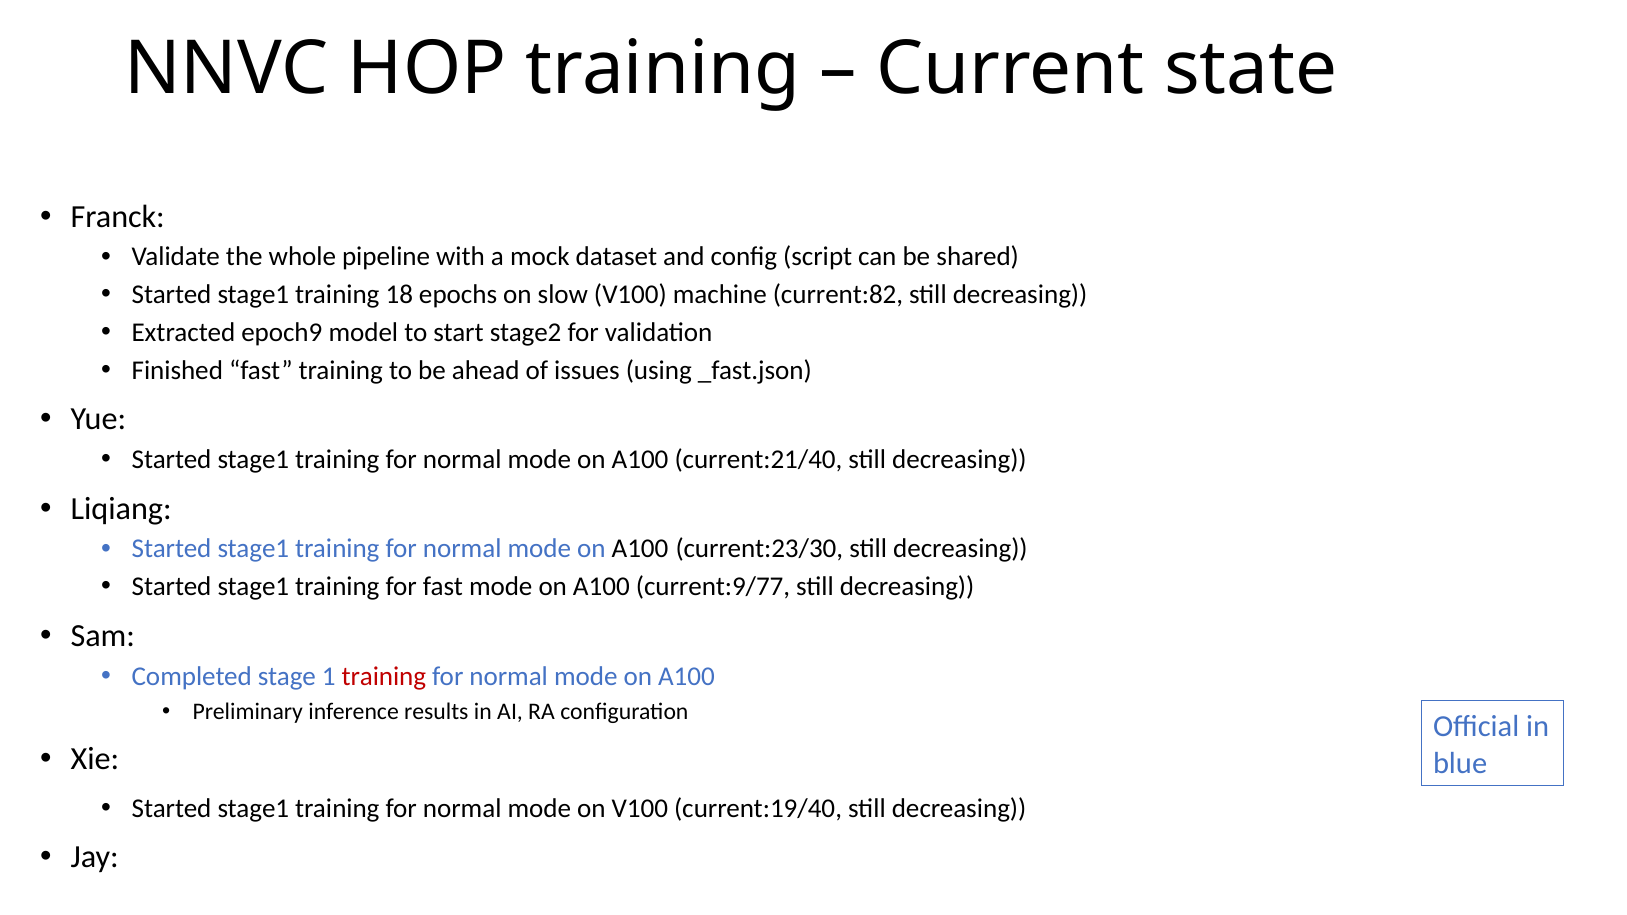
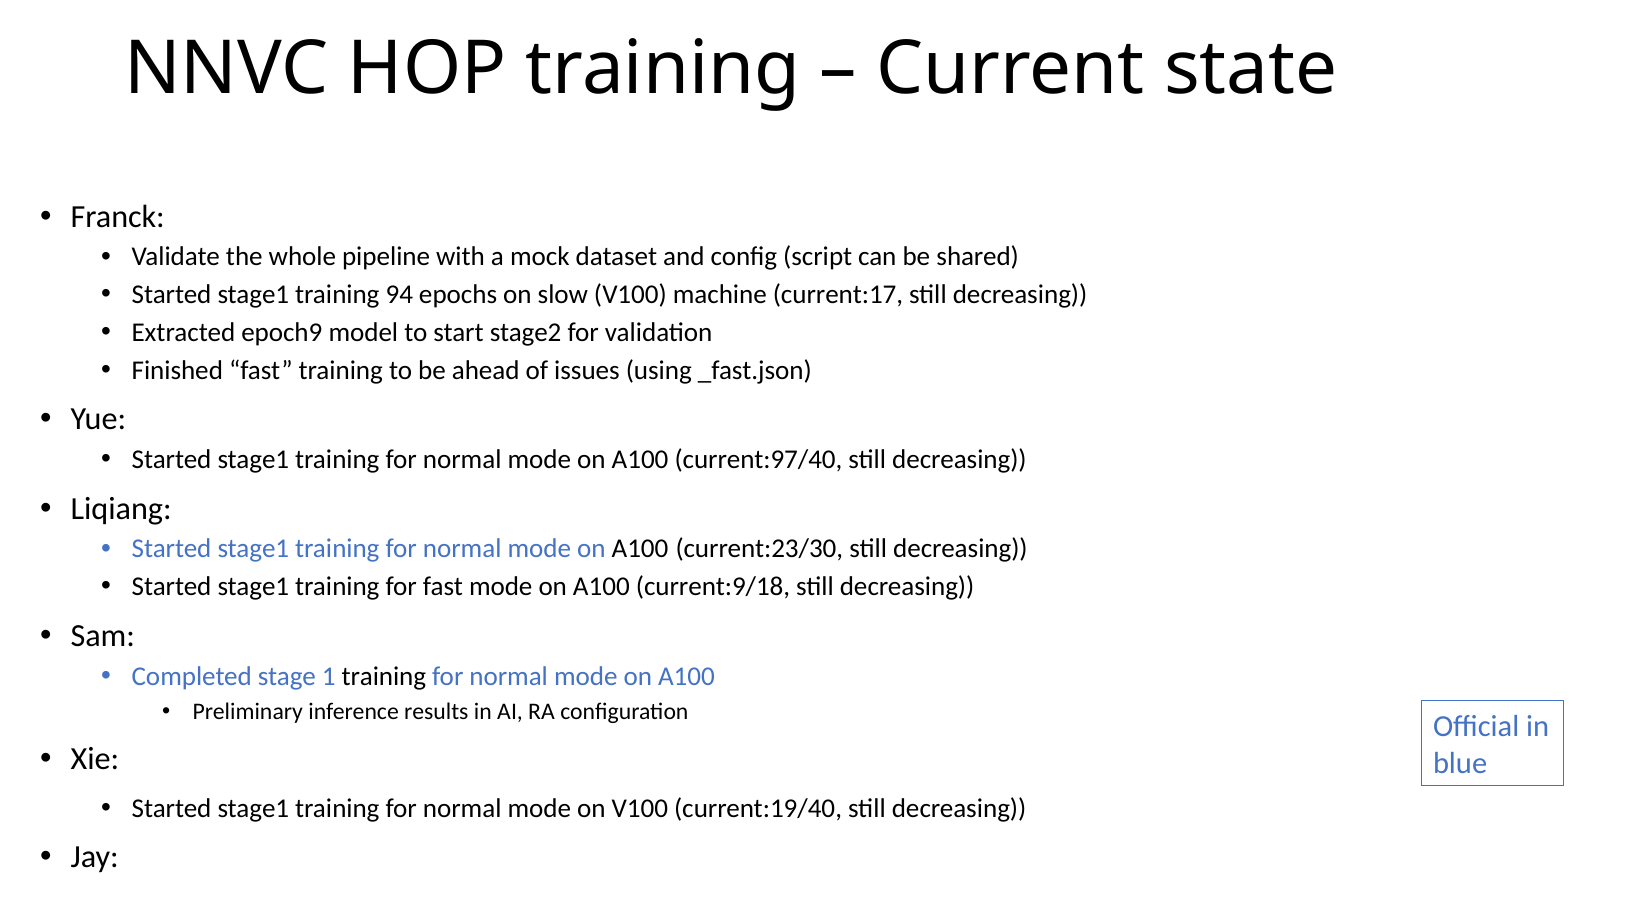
18: 18 -> 94 (399, 295)
current:82: current:82 -> current:17 (838, 295)
current:21/40: current:21/40 -> current:97/40 (758, 460)
current:9/77: current:9/77 -> current:9/18 (713, 587)
training colour: red -> black (384, 676)
